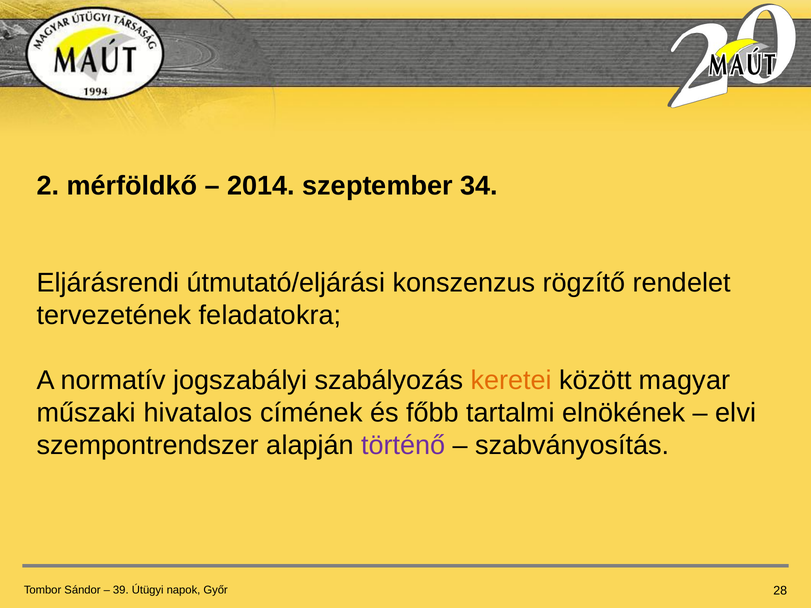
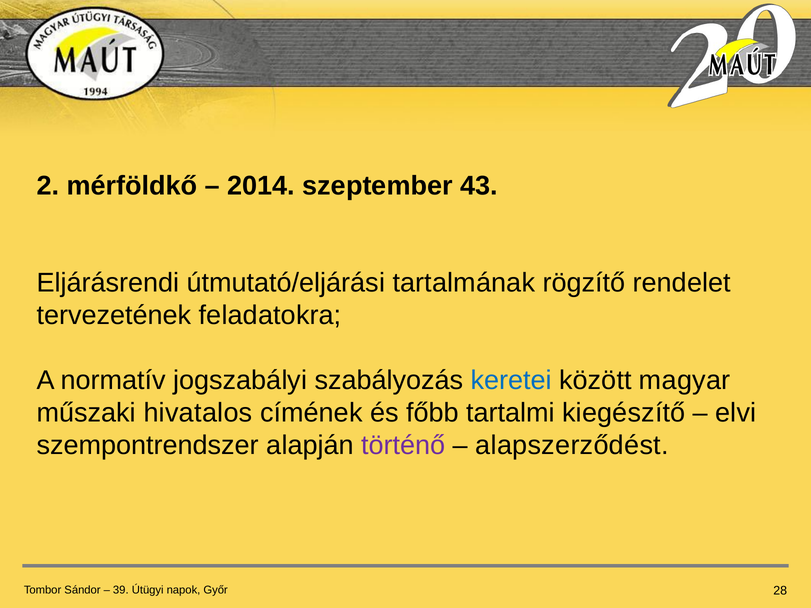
34: 34 -> 43 (479, 186)
konszenzus: konszenzus -> tartalmának (464, 283)
keretei colour: orange -> blue (511, 380)
elnökének: elnökének -> kiegészítő (624, 413)
szabványosítás: szabványosítás -> alapszerződést (572, 445)
